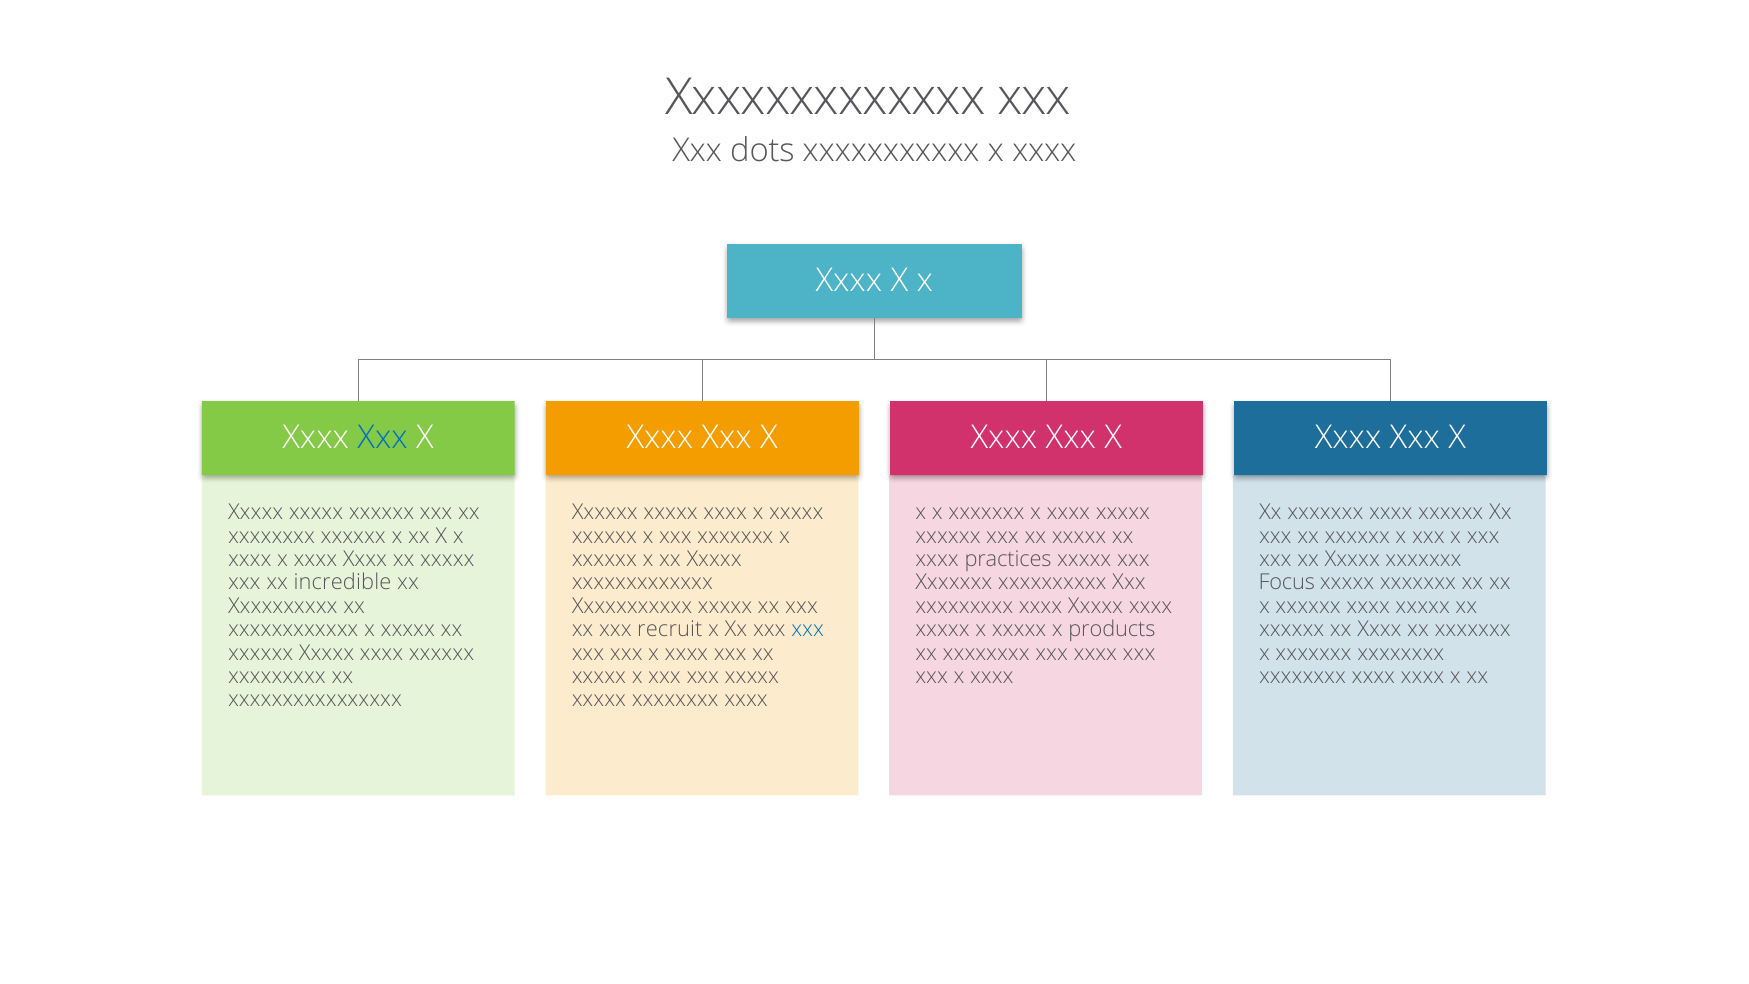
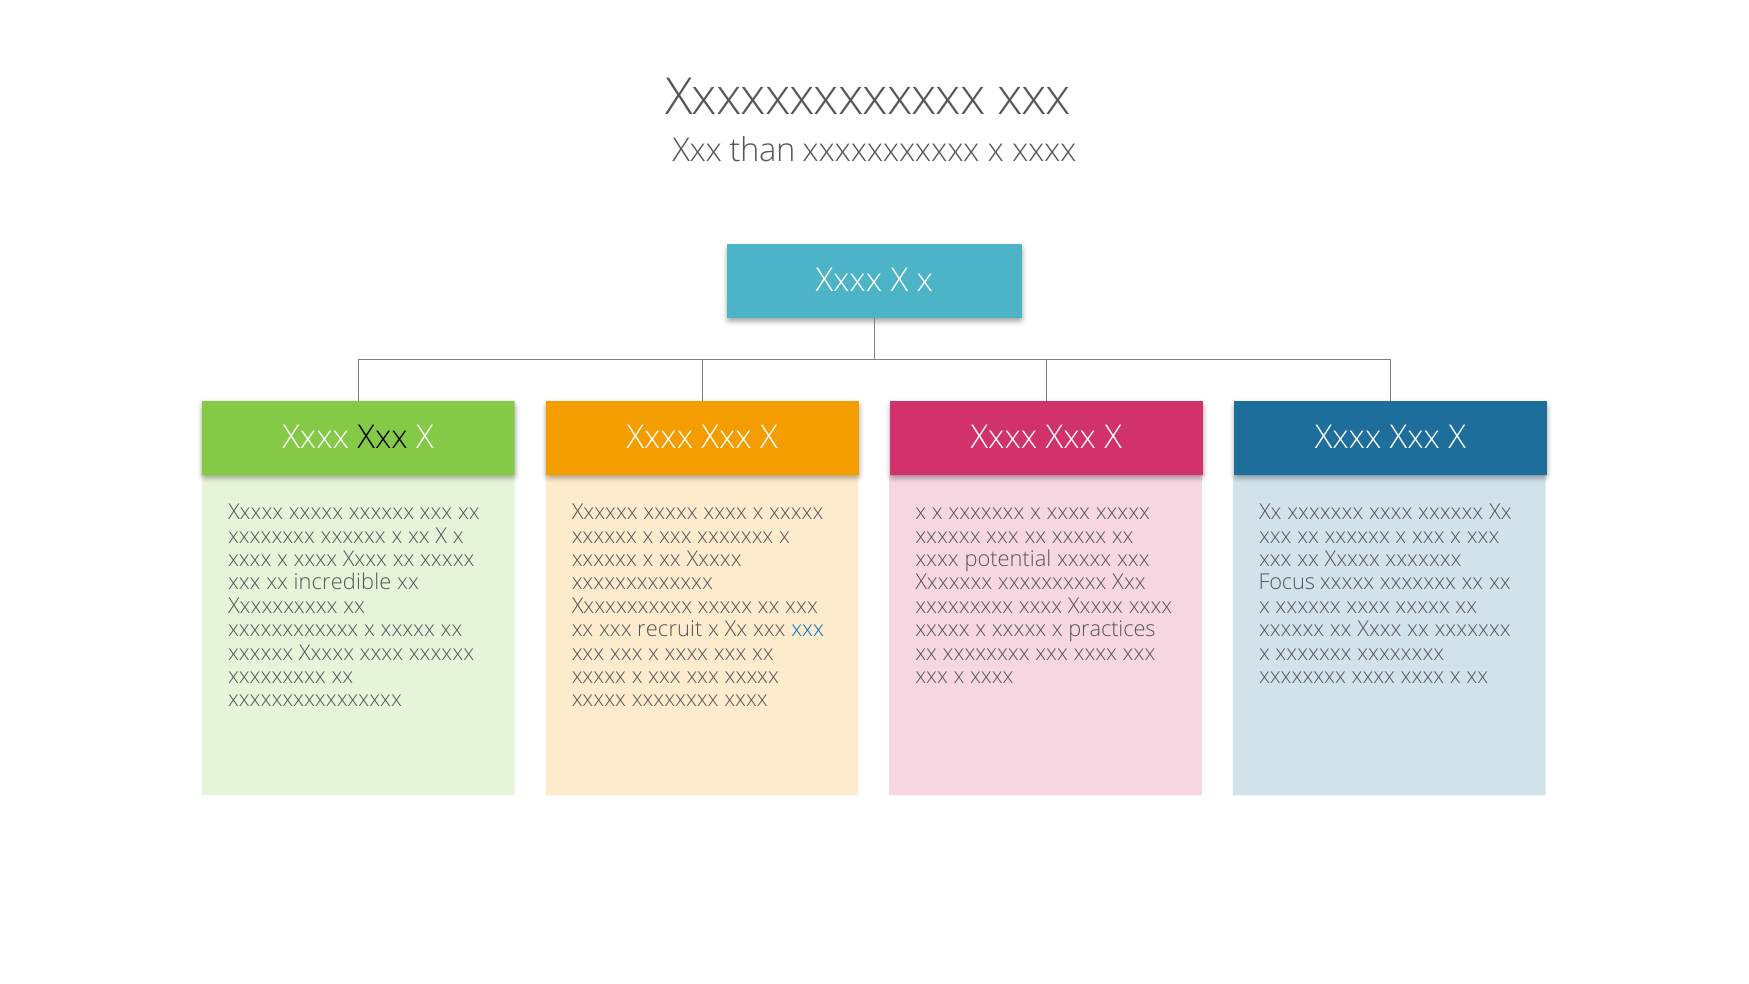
dots: dots -> than (763, 150)
Xxx colour: blue -> black (383, 438)
practices: practices -> potential (1008, 559)
products: products -> practices (1112, 629)
